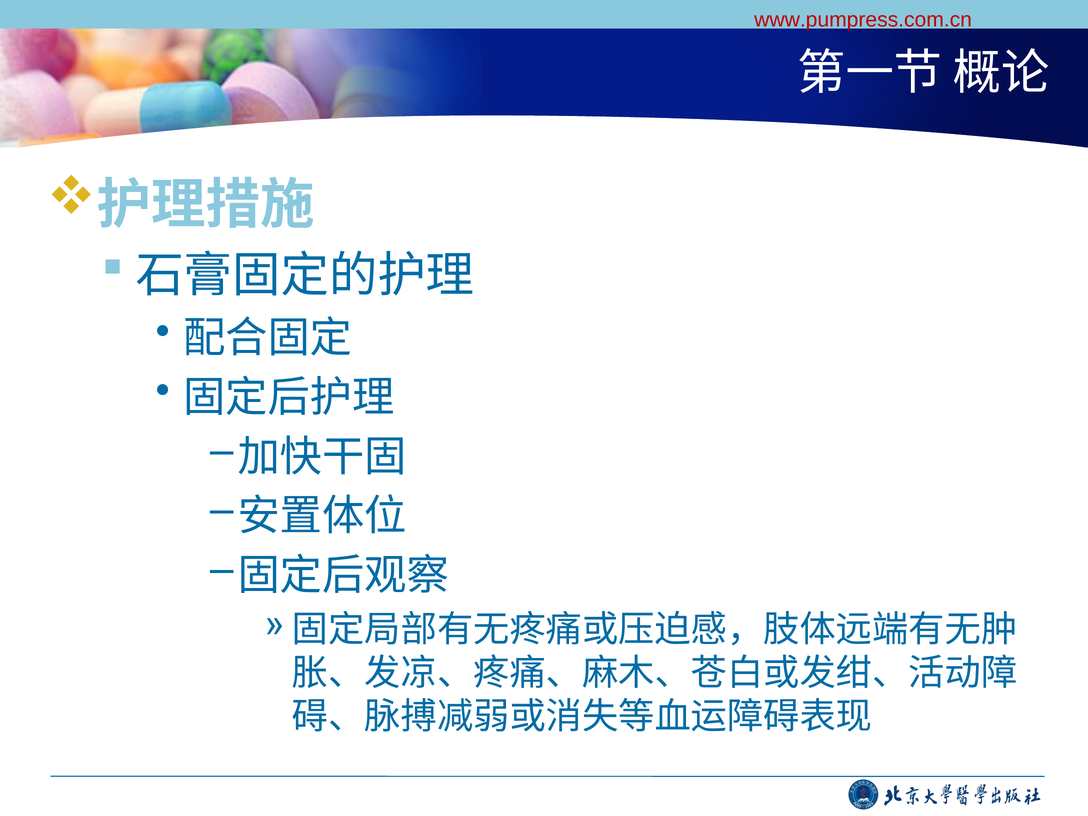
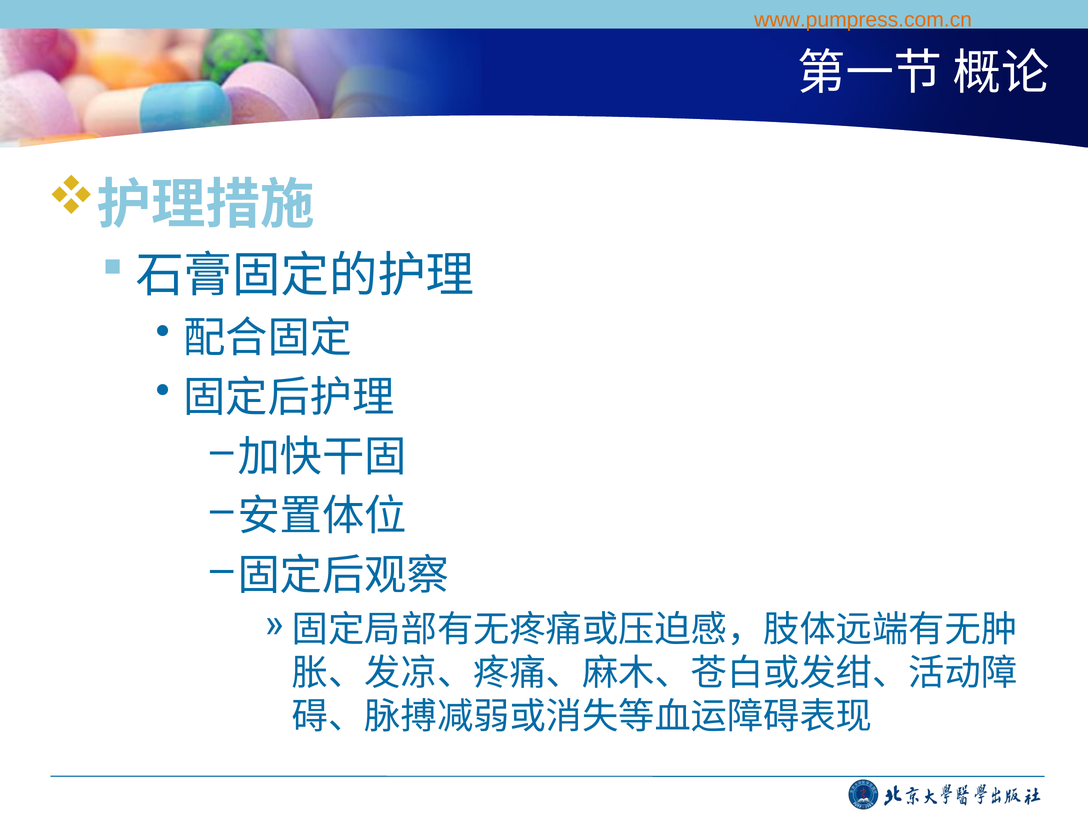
www.pumpress.com.cn colour: red -> orange (863, 20)
